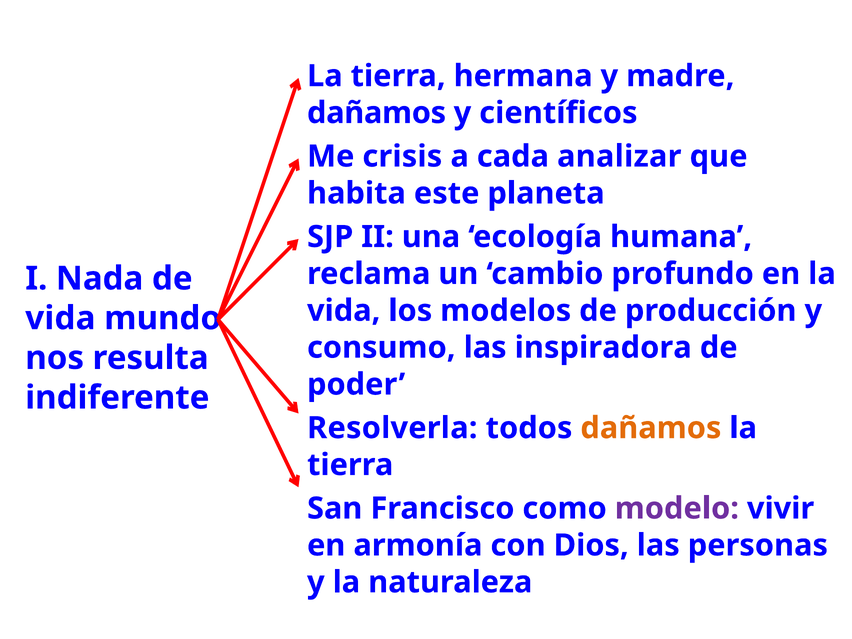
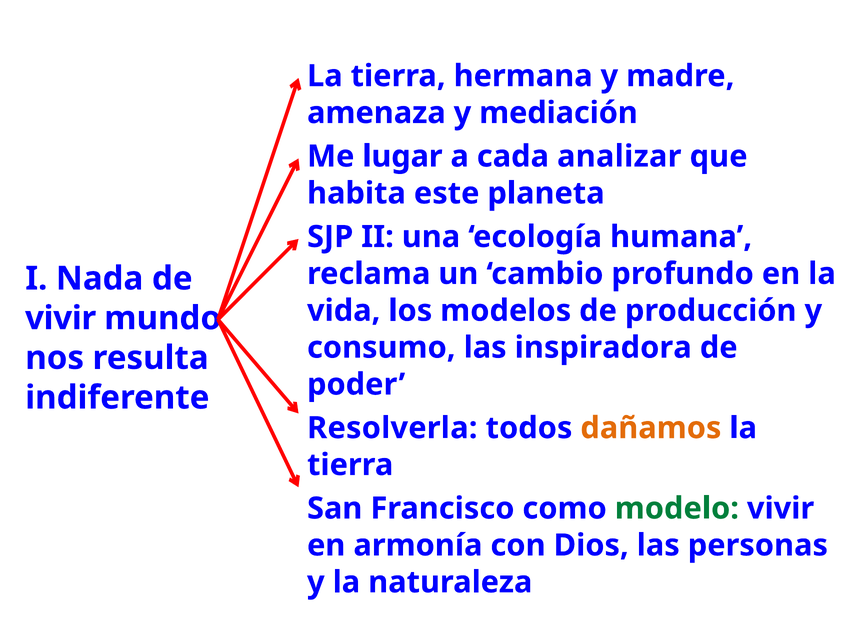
dañamos: dañamos -> amenaza (376, 113)
científicos: científicos -> mediación (558, 113)
crisis: crisis -> lugar (402, 156)
vida: vida -> vivir (61, 318)
modelo colour: purple -> green (677, 508)
